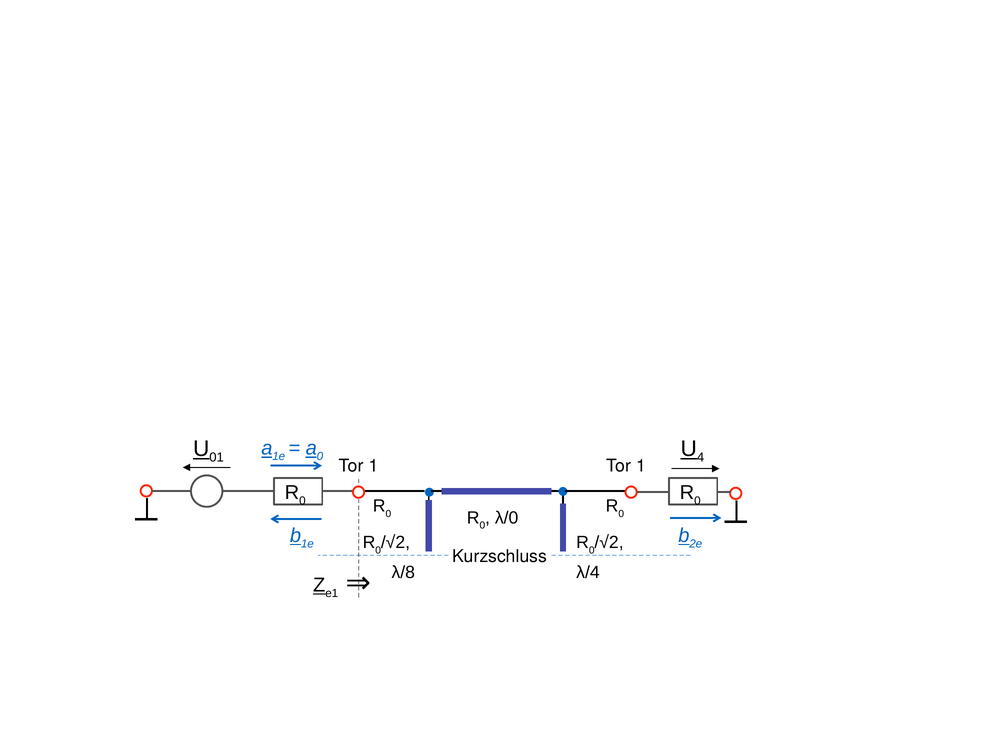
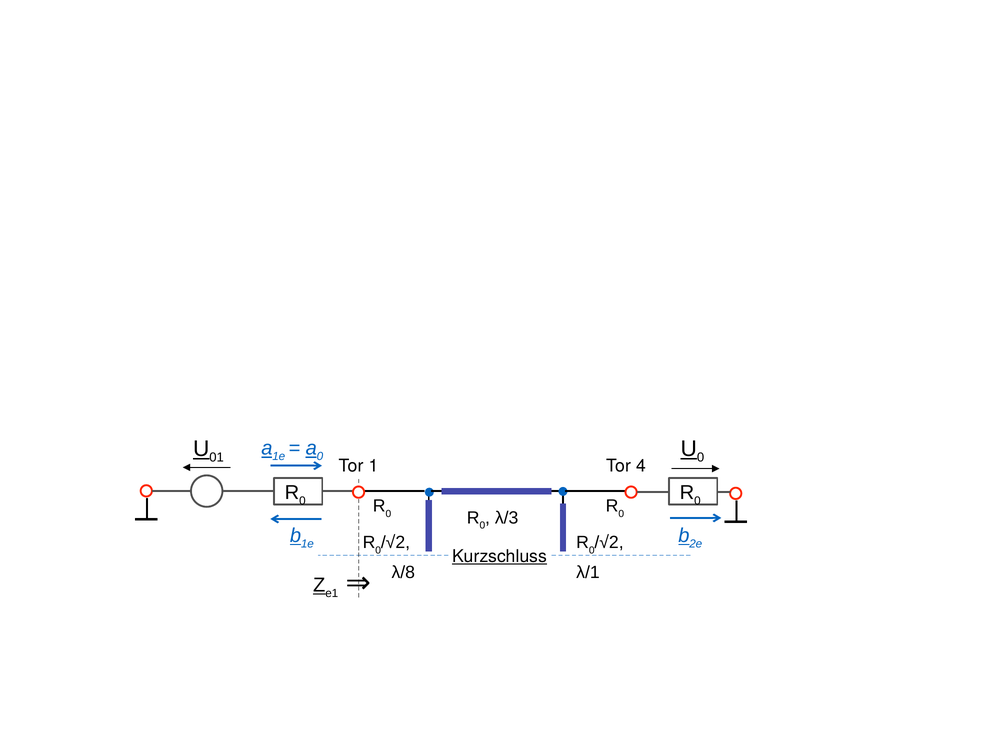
4: 4 -> 0 (701, 458)
1: 1 -> 4 (641, 466)
λ/0: λ/0 -> λ/3 (507, 518)
Kurzschluss underline: none -> present (500, 557)
λ/4: λ/4 -> λ/1 (588, 573)
